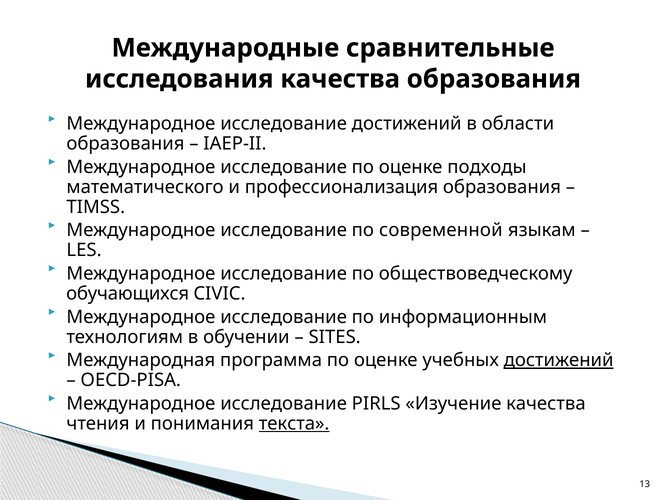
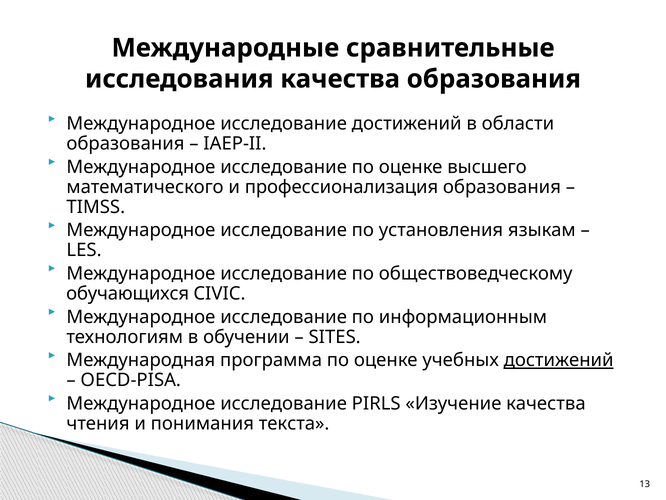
подходы: подходы -> высшего (487, 167)
современной: современной -> установления (441, 230)
текста underline: present -> none (294, 423)
